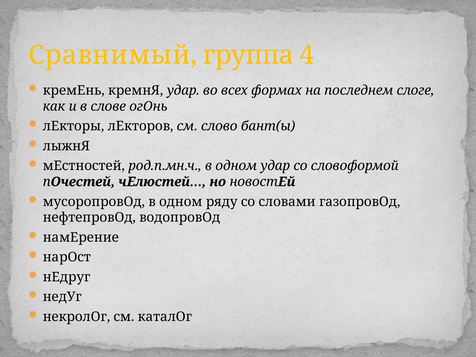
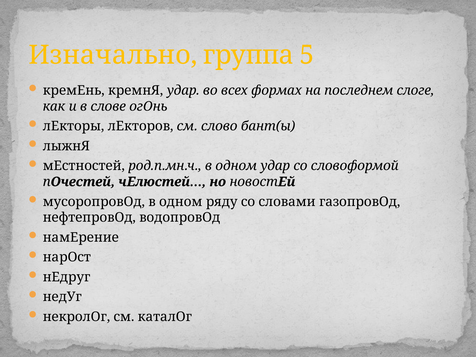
Сравнимый: Сравнимый -> Изначально (113, 55)
4: 4 -> 5 (307, 55)
